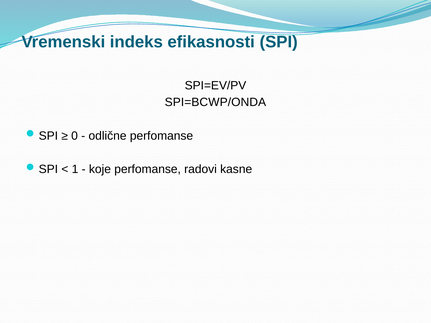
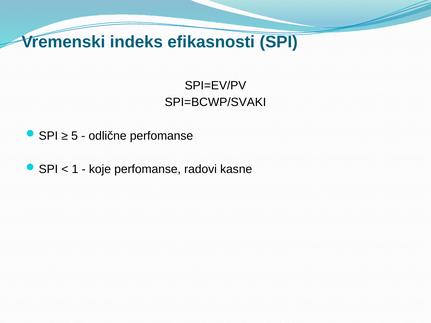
SPI=BCWP/ONDA: SPI=BCWP/ONDA -> SPI=BCWP/SVAKI (215, 102)
0: 0 -> 5 (75, 136)
